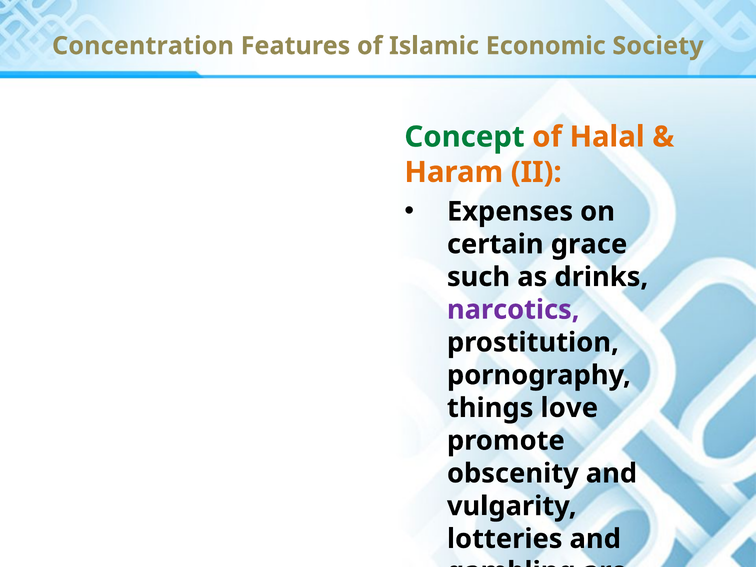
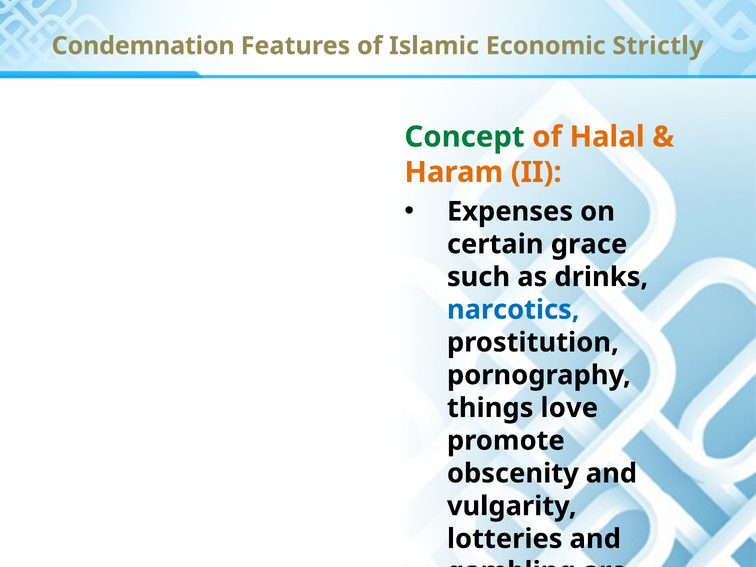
Concentration: Concentration -> Condemnation (143, 46)
Economic Society: Society -> Strictly (658, 46)
narcotics colour: purple -> blue (513, 310)
